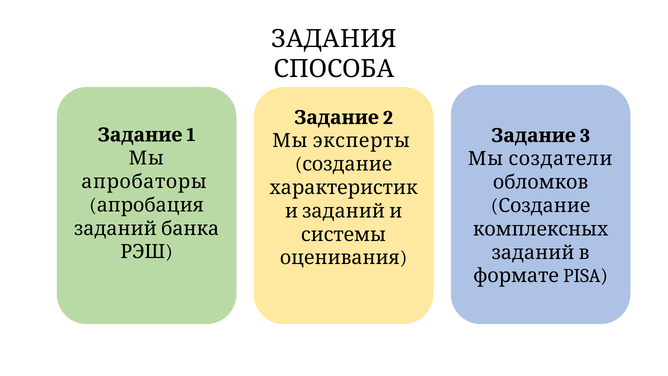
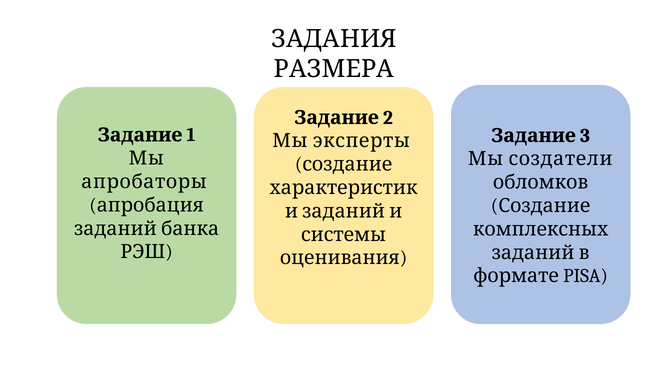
СПОСОБА: СПОСОБА -> РАЗМЕРА (334, 69)
